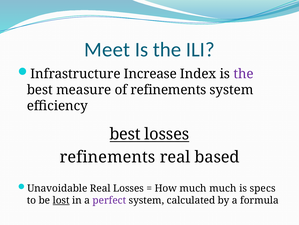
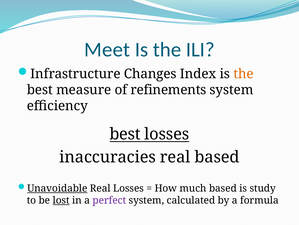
Increase: Increase -> Changes (150, 74)
the colour: purple -> orange (244, 74)
refinements: refinements -> inaccuracies (108, 157)
Unavoidable underline: none -> present (57, 188)
much much: much -> based (223, 188)
specs: specs -> study (263, 188)
